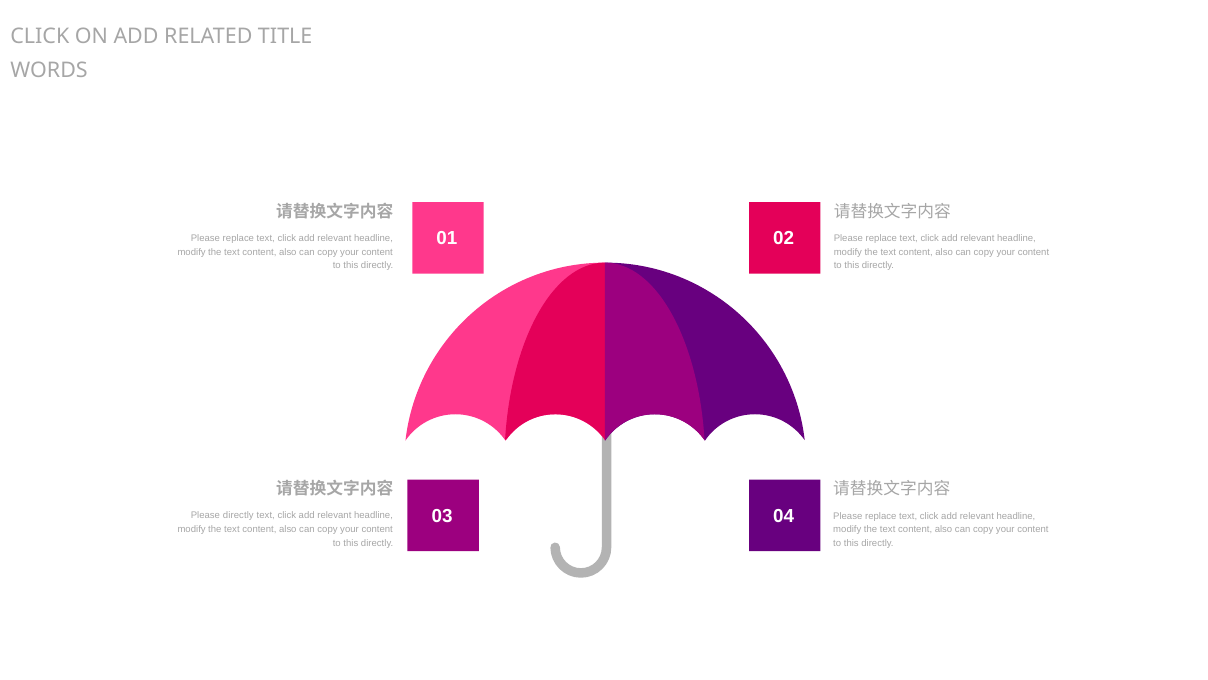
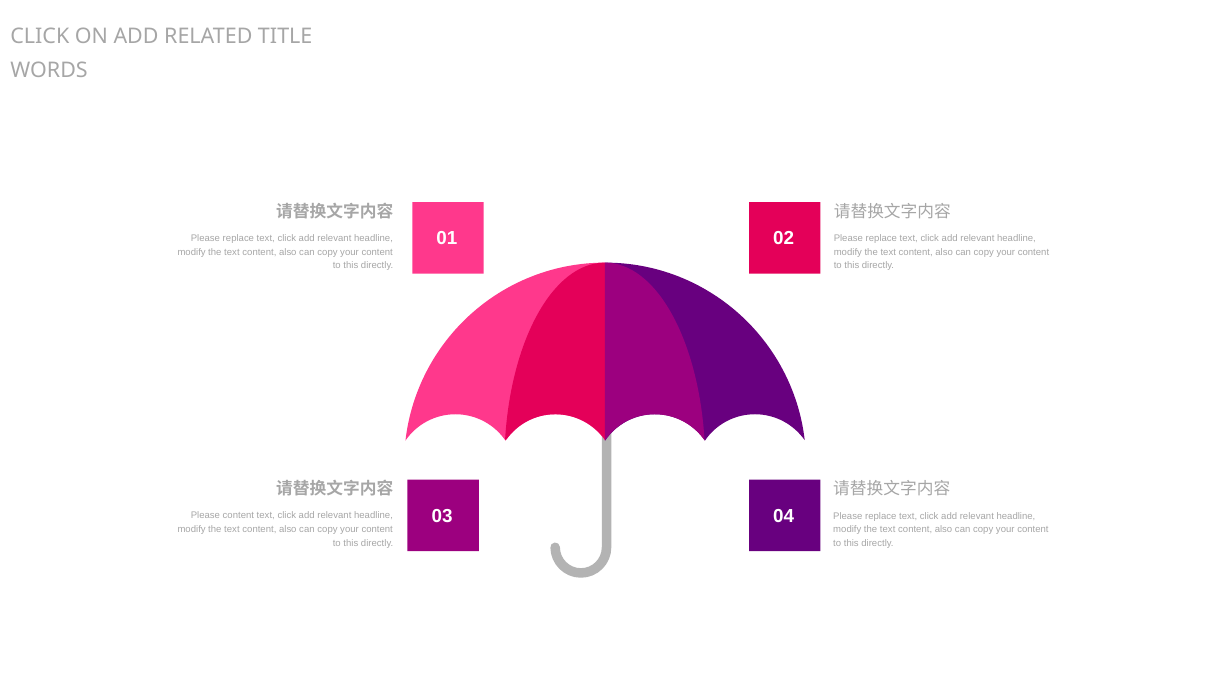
Please directly: directly -> content (238, 515)
